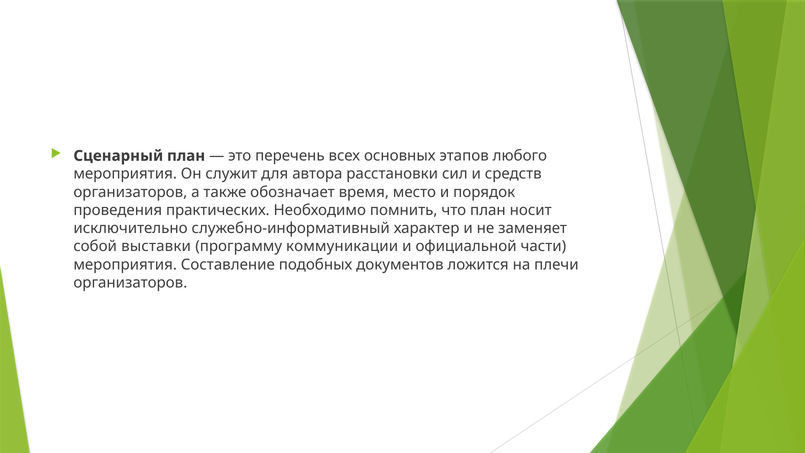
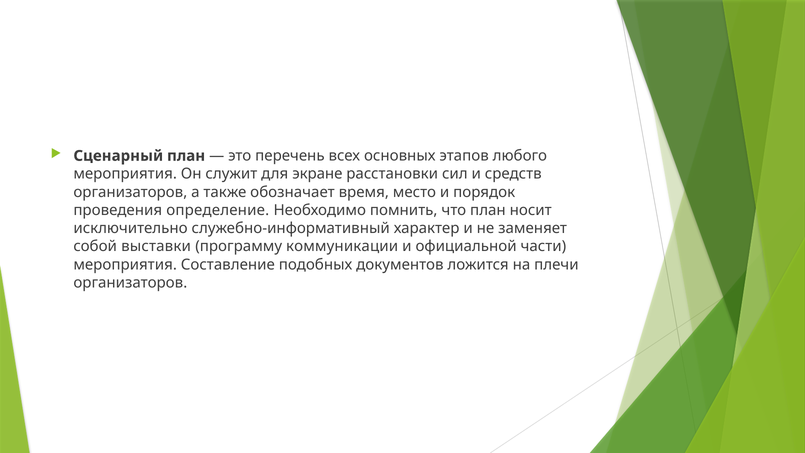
автора: автора -> экране (317, 174)
практических: практических -> определение (218, 210)
